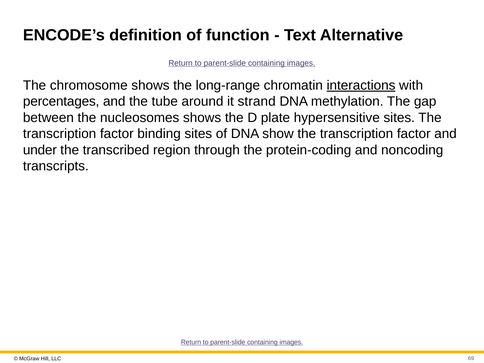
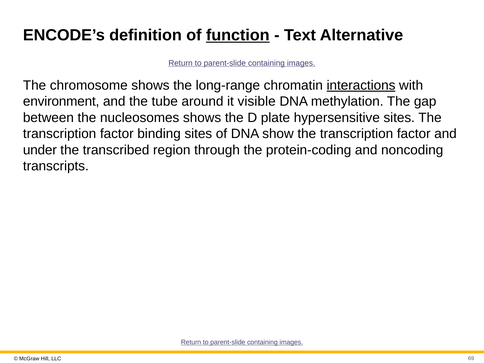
function underline: none -> present (238, 35)
percentages: percentages -> environment (61, 102)
strand: strand -> visible (257, 102)
